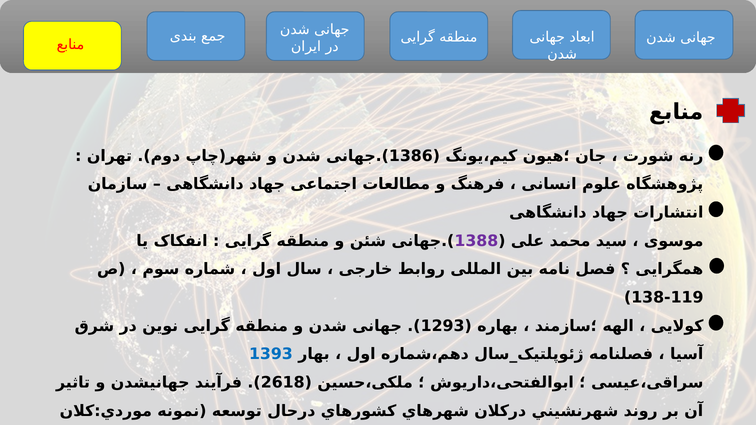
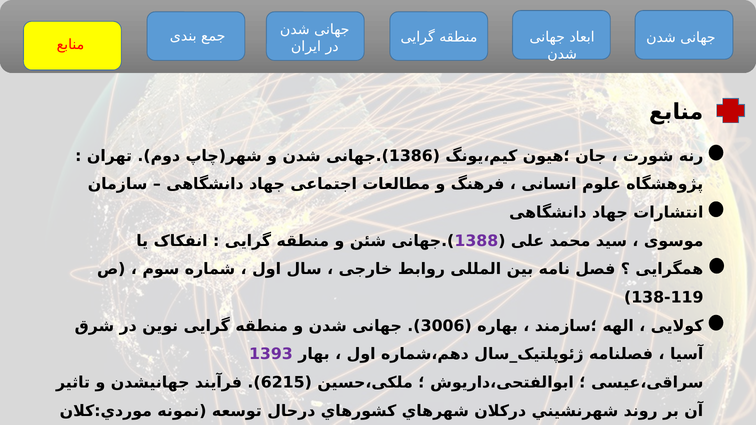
1293: 1293 -> 3006 (443, 326)
1393 colour: blue -> purple (271, 354)
2618: 2618 -> 6215 (283, 383)
